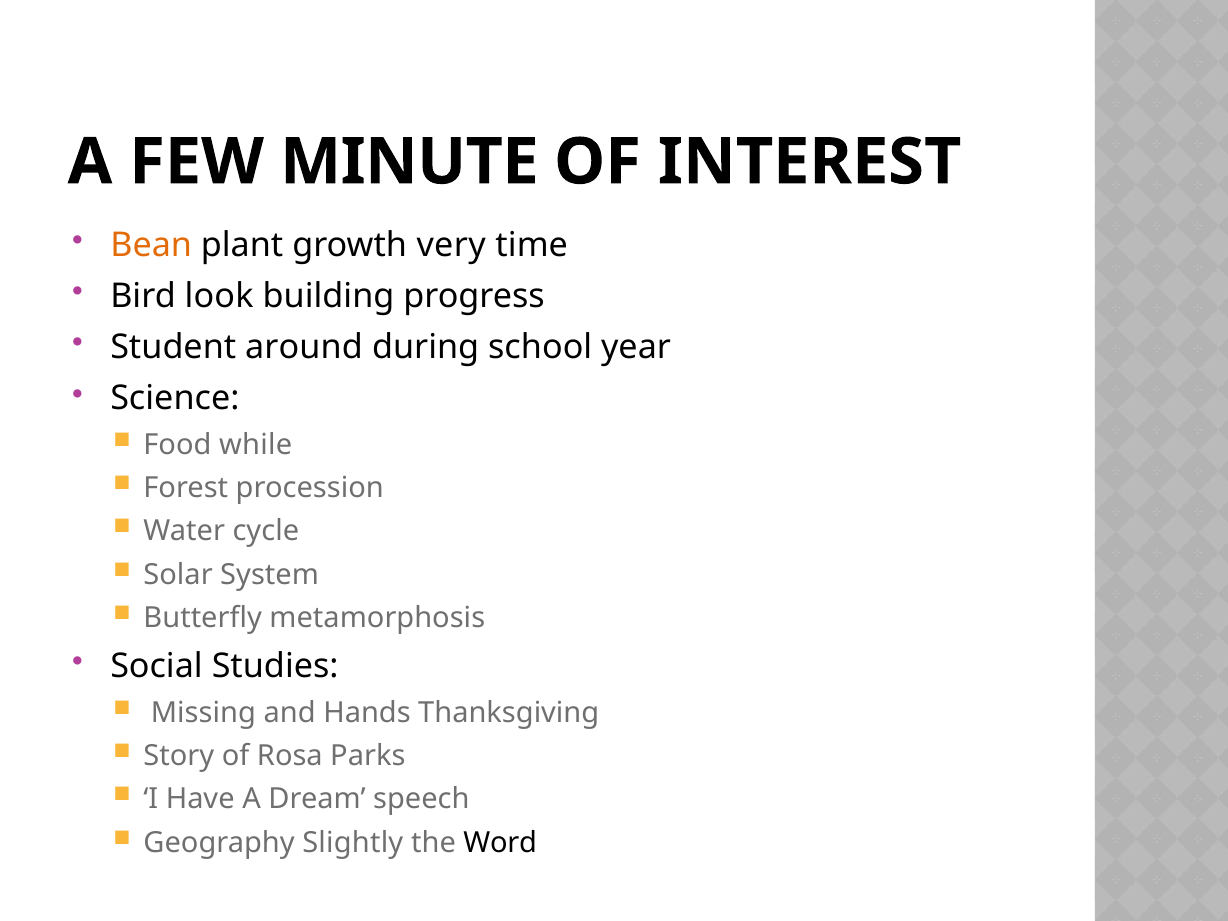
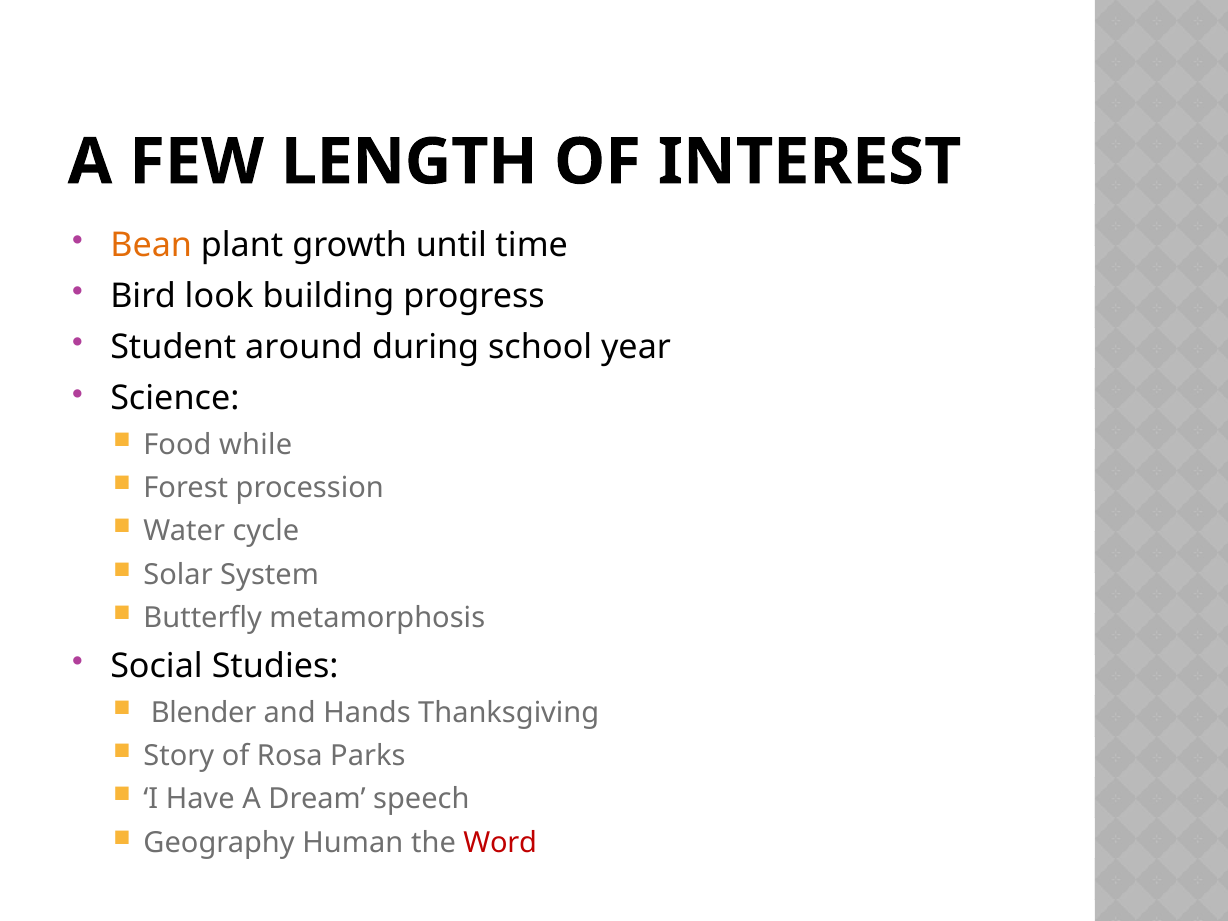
MINUTE: MINUTE -> LENGTH (409, 162)
very: very -> until (451, 245)
Missing: Missing -> Blender (204, 712)
Slightly: Slightly -> Human (353, 842)
Word colour: black -> red (500, 842)
